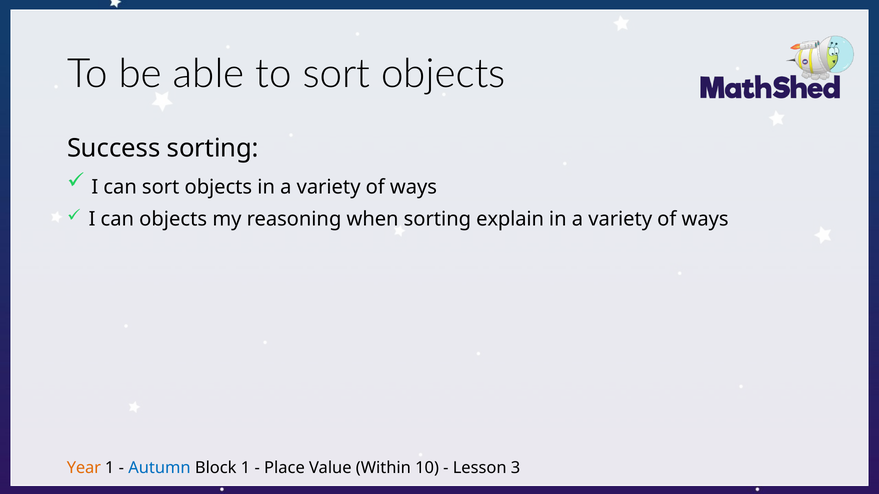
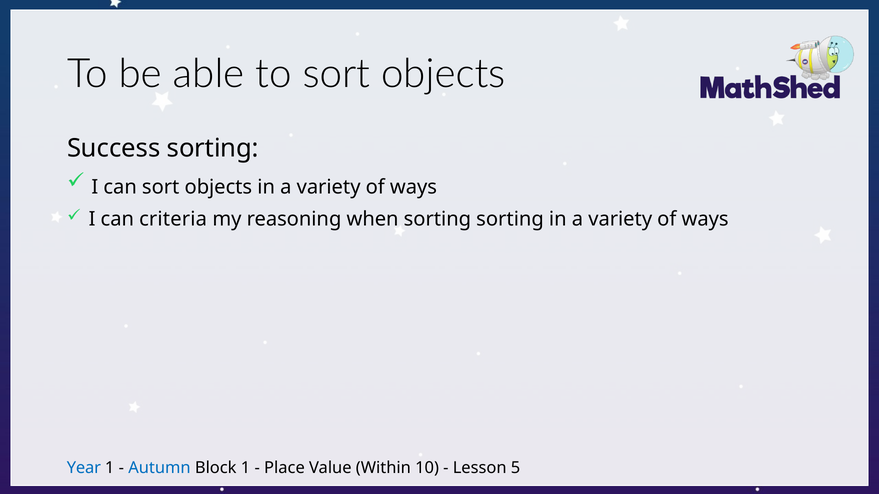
can objects: objects -> criteria (173, 219)
sorting explain: explain -> sorting (510, 219)
Year colour: orange -> blue (84, 468)
3: 3 -> 5 (516, 468)
